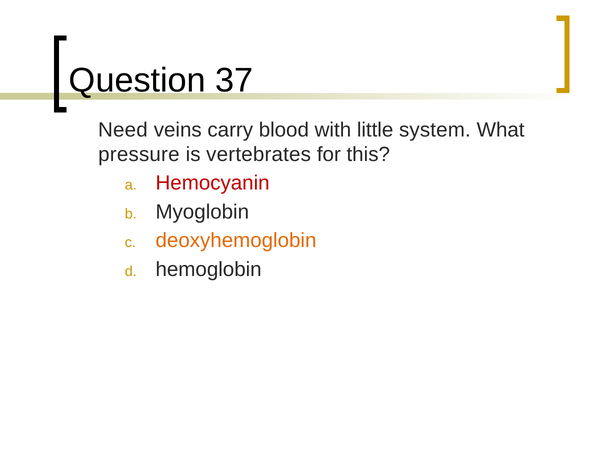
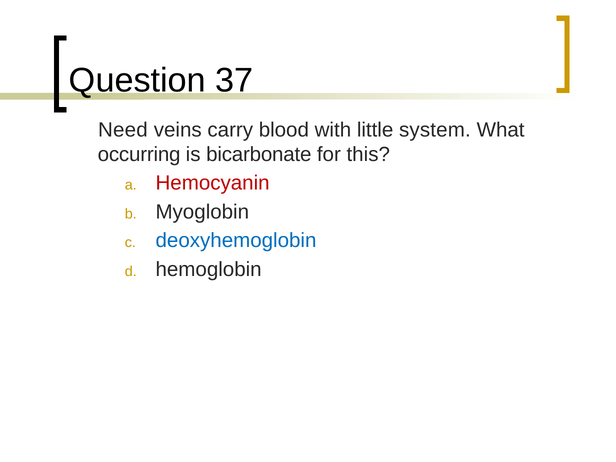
pressure: pressure -> occurring (139, 154)
vertebrates: vertebrates -> bicarbonate (259, 154)
deoxyhemoglobin colour: orange -> blue (236, 241)
